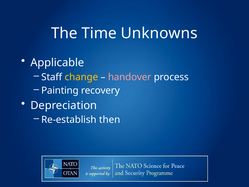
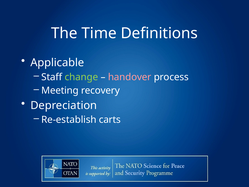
Unknowns: Unknowns -> Definitions (159, 33)
change colour: yellow -> light green (81, 77)
Painting: Painting -> Meeting (60, 90)
then: then -> carts (110, 120)
